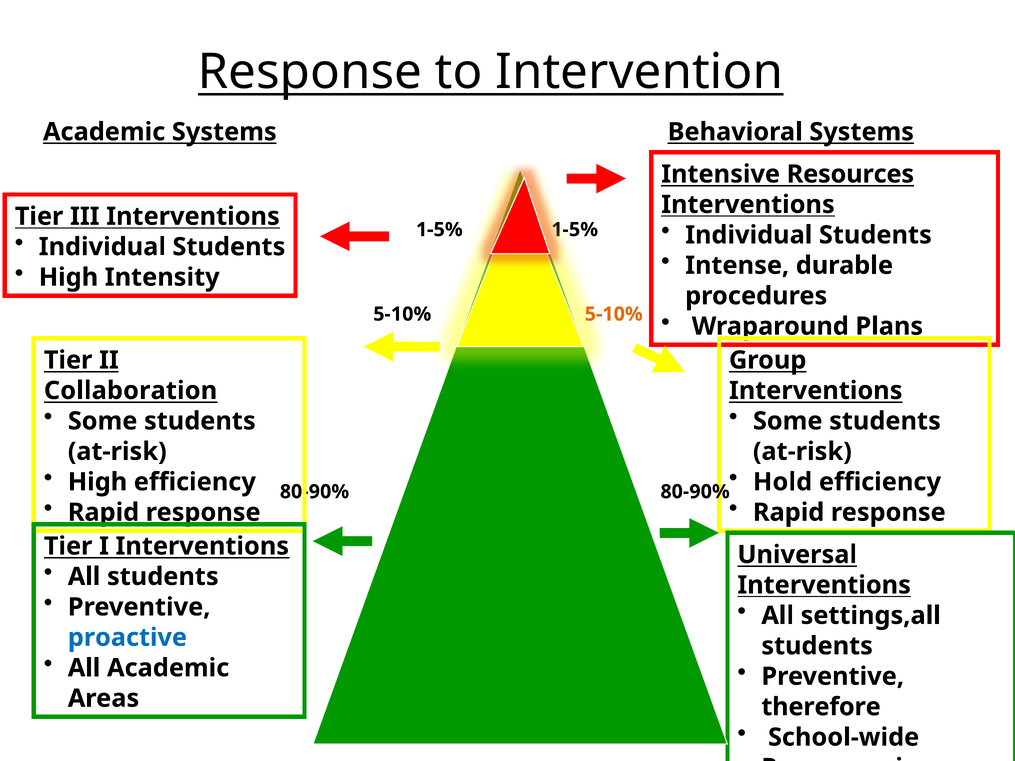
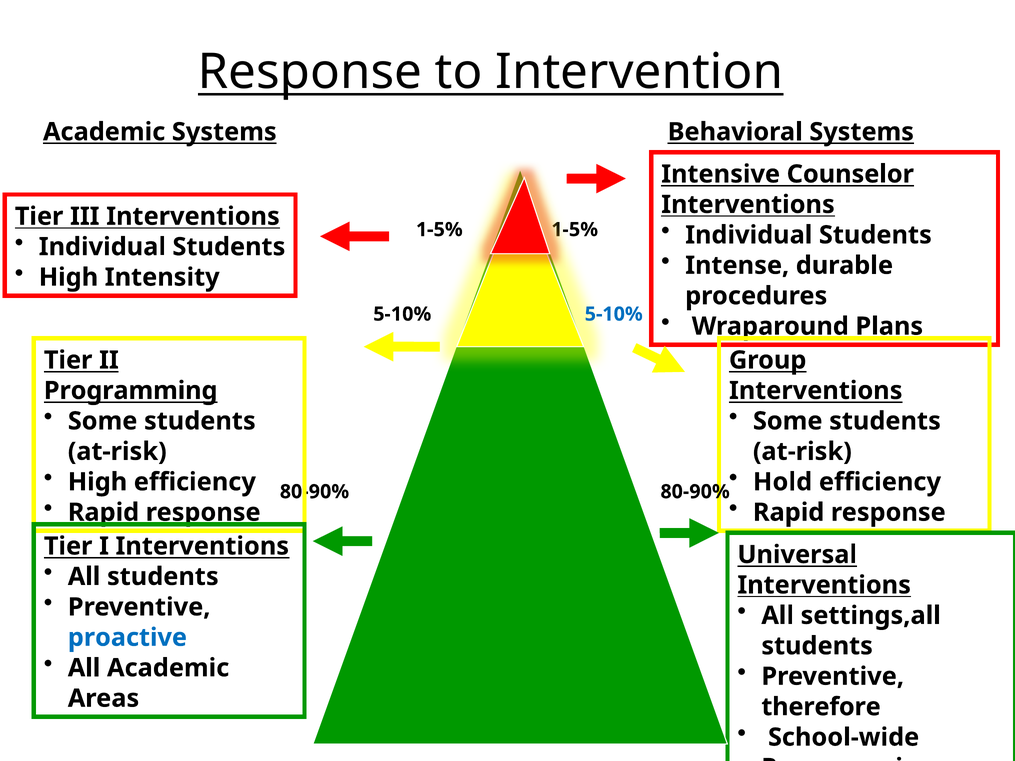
Resources: Resources -> Counselor (850, 174)
5-10% colour: orange -> blue (614, 314)
Collaboration: Collaboration -> Programming (131, 391)
